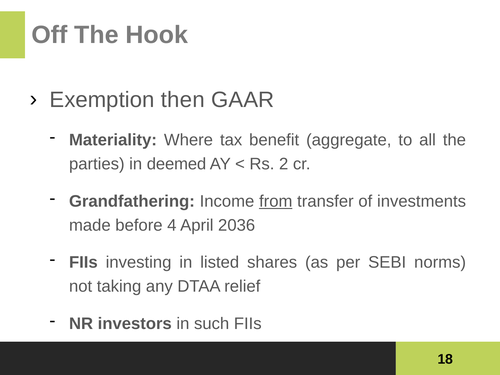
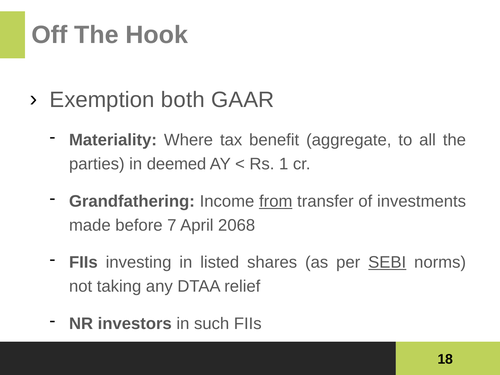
then: then -> both (183, 100)
2: 2 -> 1 (284, 164)
4: 4 -> 7 (172, 225)
2036: 2036 -> 2068 (237, 225)
SEBI underline: none -> present (387, 262)
